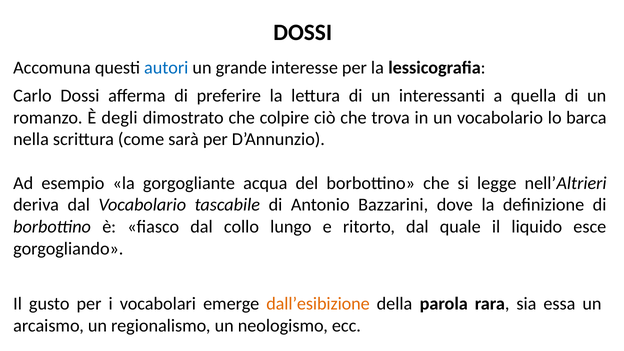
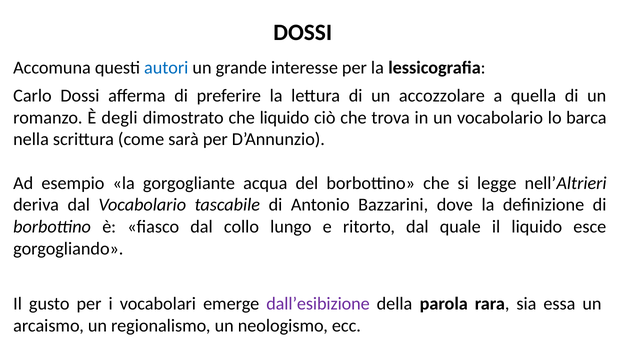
interessanti: interessanti -> accozzolare (442, 96)
che colpire: colpire -> liquido (284, 118)
dall’esibizione colour: orange -> purple (318, 304)
